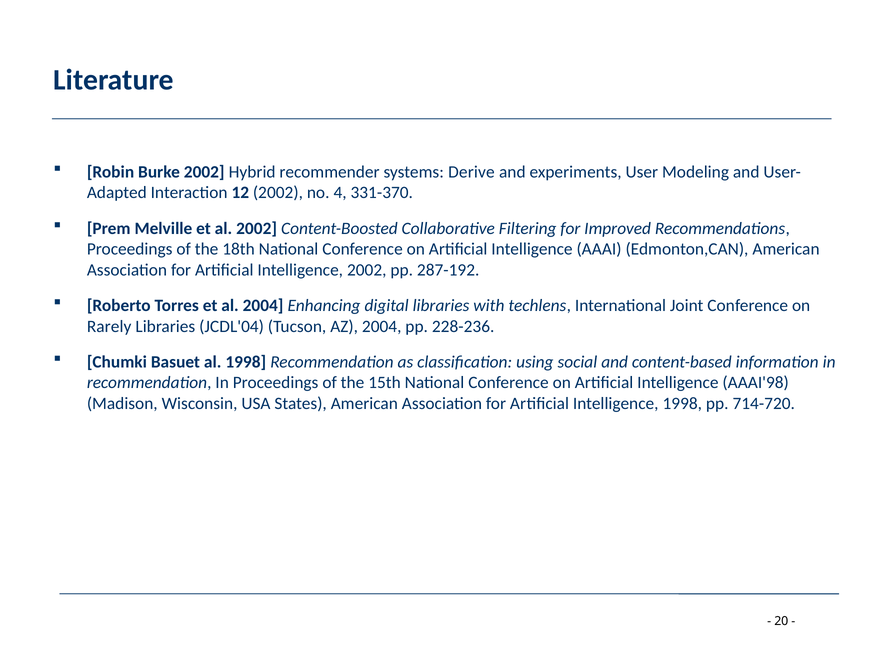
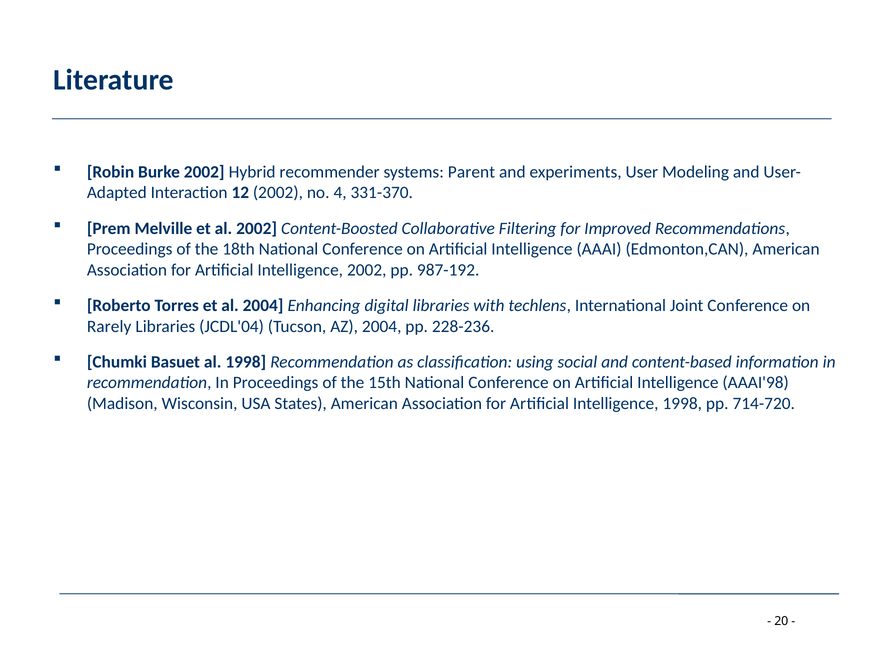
Derive: Derive -> Parent (471, 172)
287-192: 287-192 -> 987-192 (448, 270)
